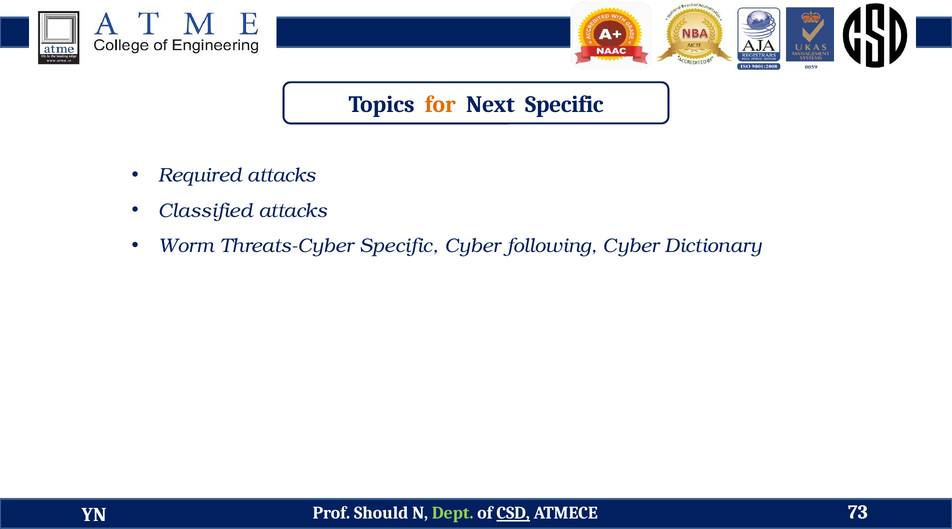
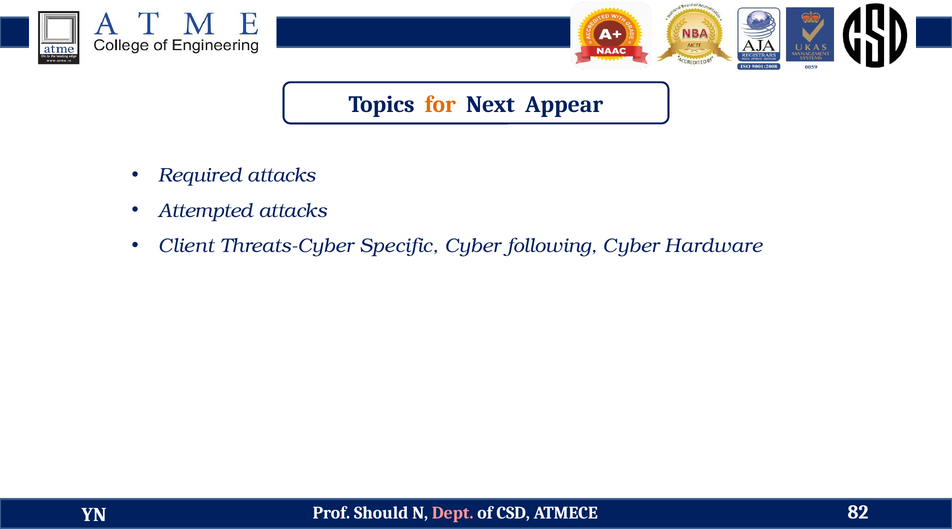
Next Specific: Specific -> Appear (564, 104)
Classified: Classified -> Attempted (206, 211)
Worm: Worm -> Client (186, 246)
Dictionary: Dictionary -> Hardware (714, 246)
Dept colour: light green -> pink (453, 513)
CSD underline: present -> none (513, 513)
73: 73 -> 82 (858, 512)
